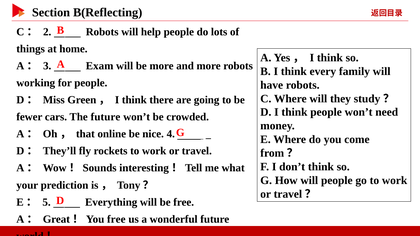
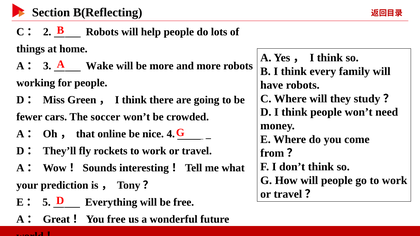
Exam: Exam -> Wake (100, 66)
The future: future -> soccer (105, 117)
